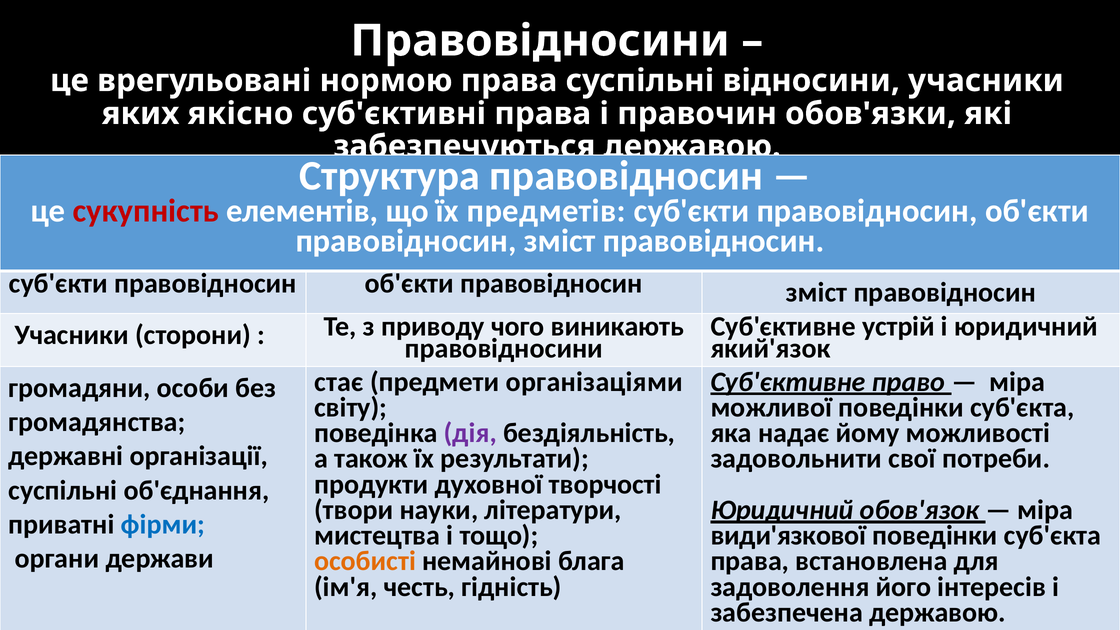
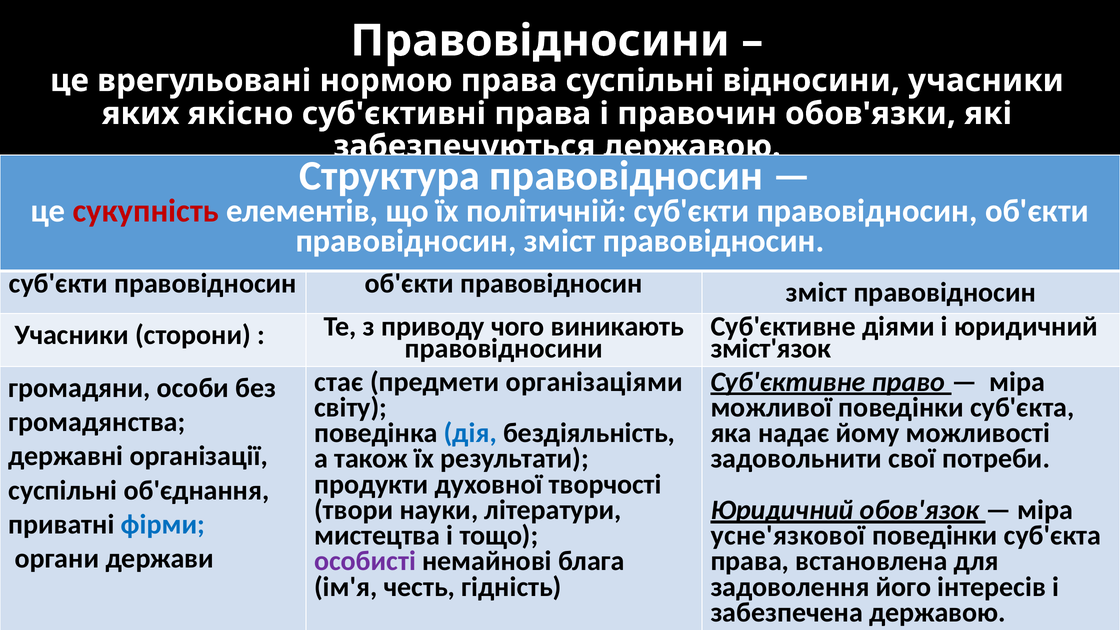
предметів: предметів -> політичній (546, 211)
устрій: устрій -> діями (898, 326)
який'язок: який'язок -> зміст'язок (771, 348)
дія colour: purple -> blue (470, 433)
види'язкової: види'язкової -> усне'язкової (788, 536)
особисті colour: orange -> purple (365, 561)
